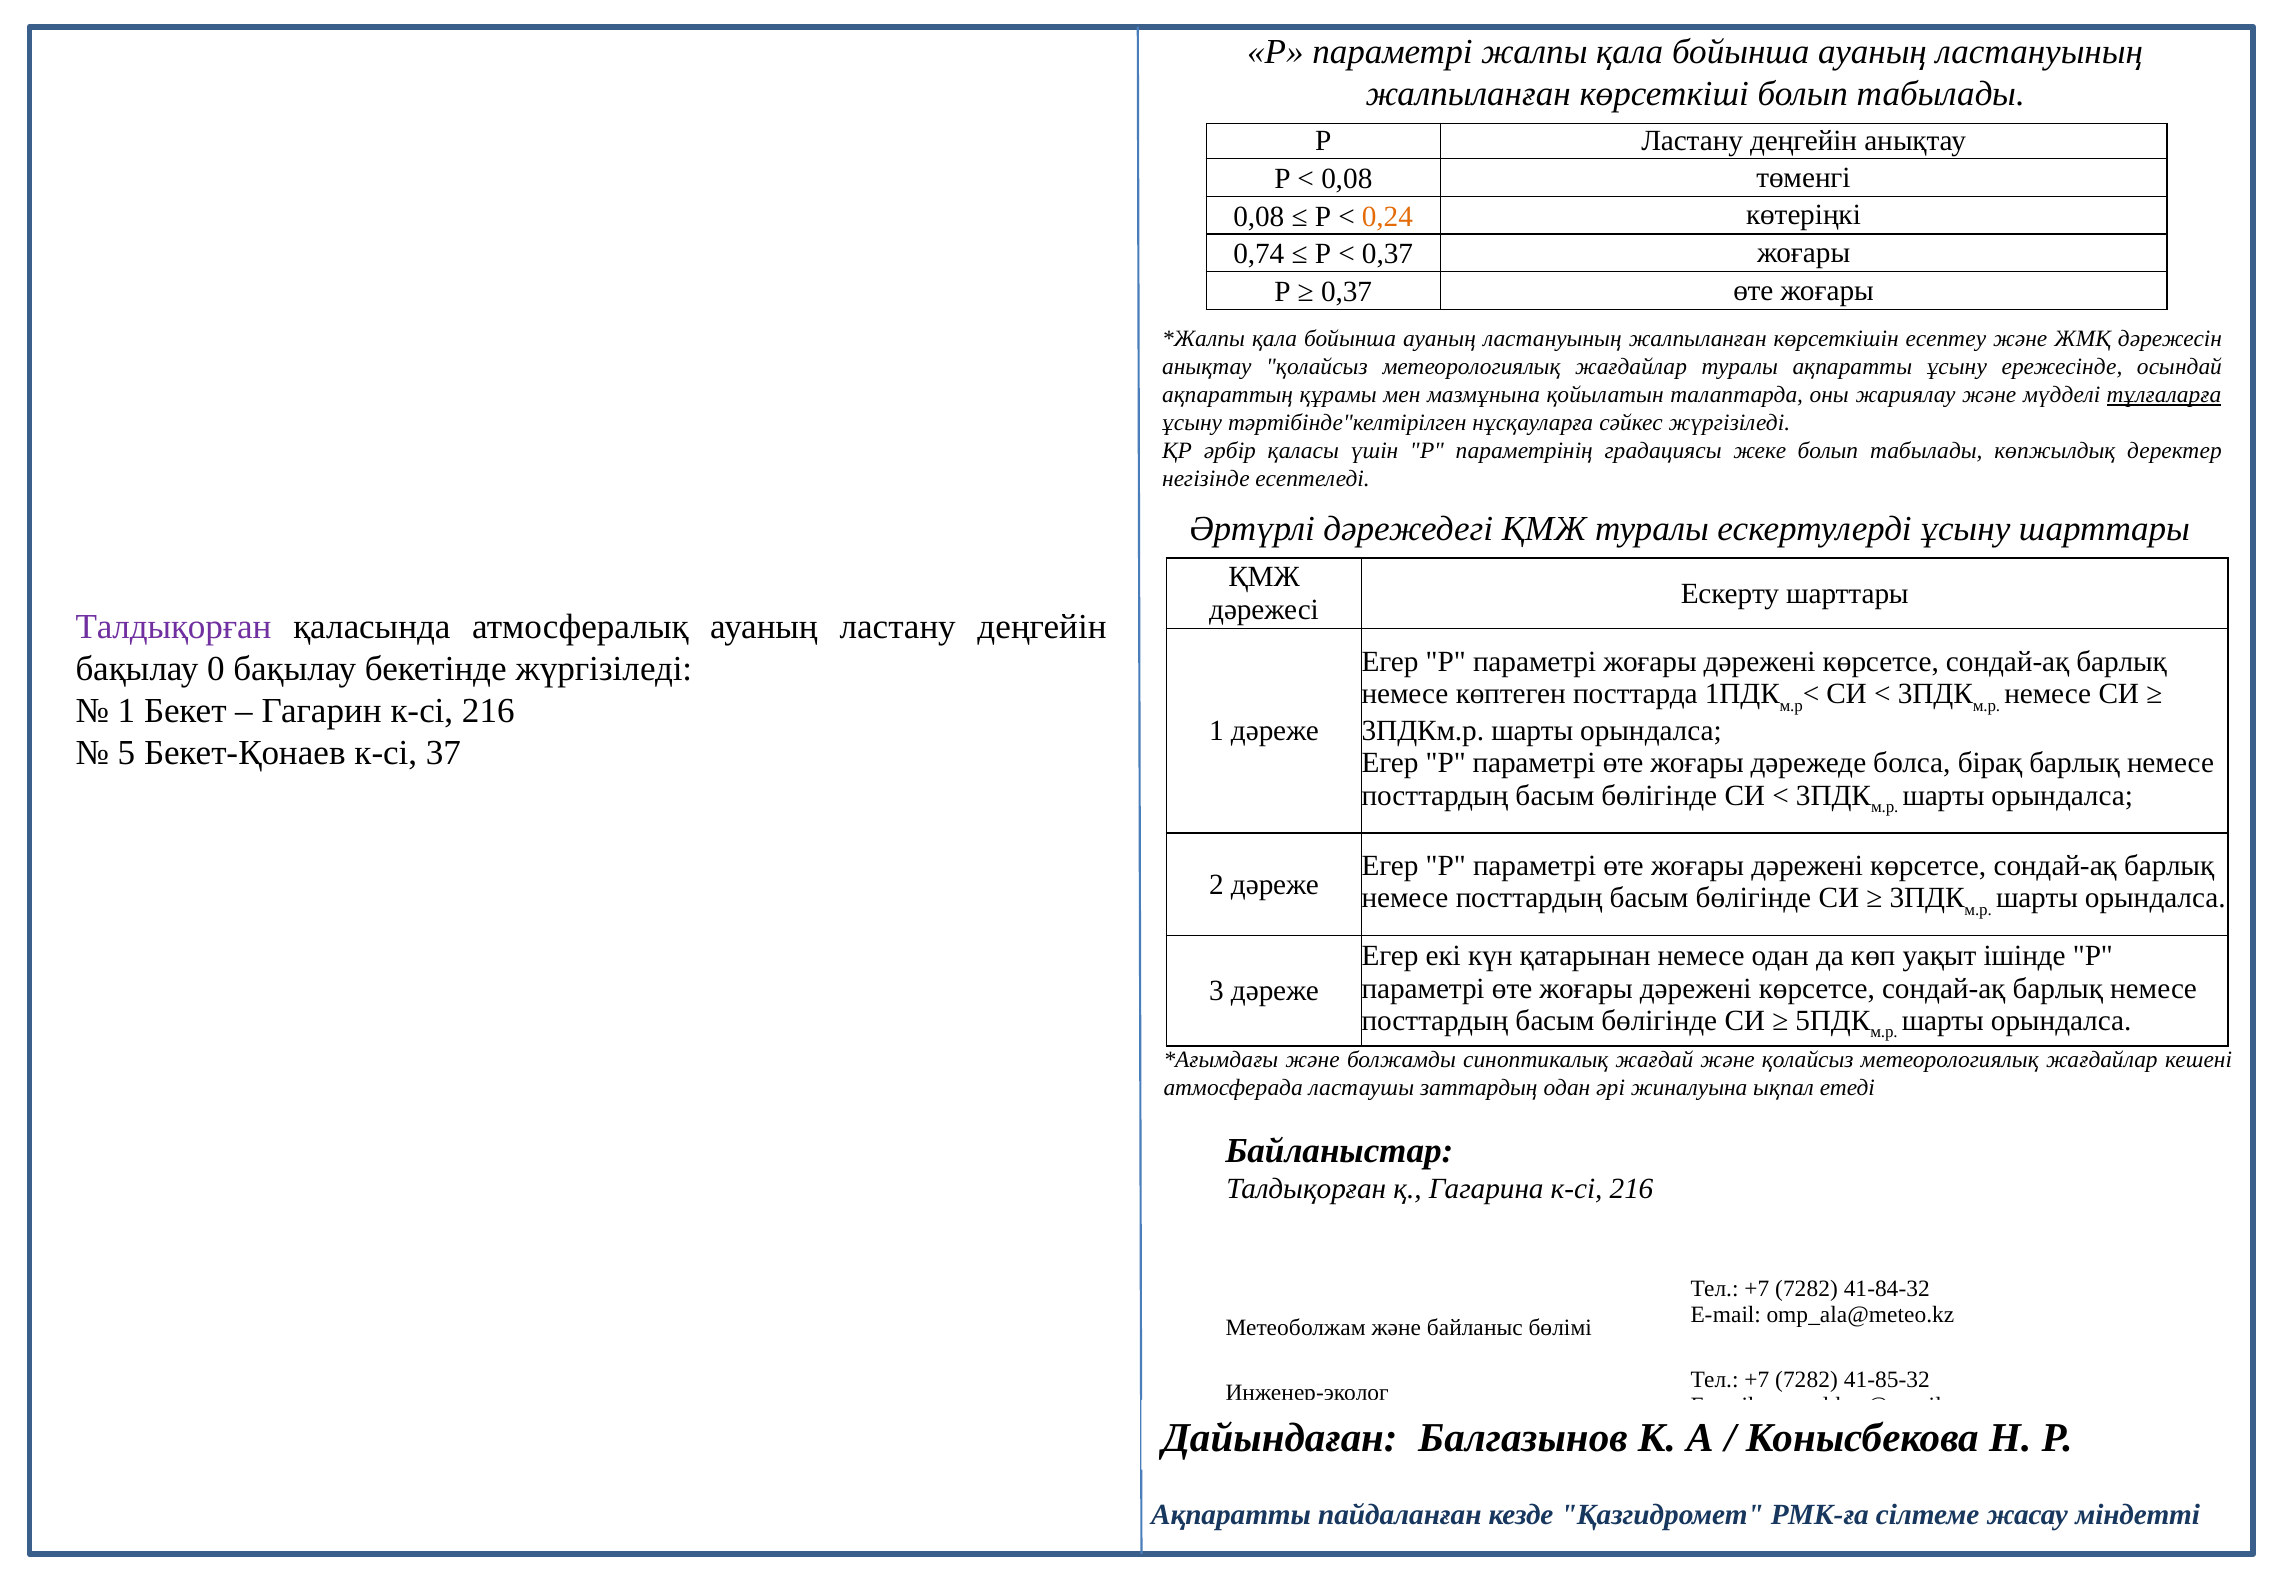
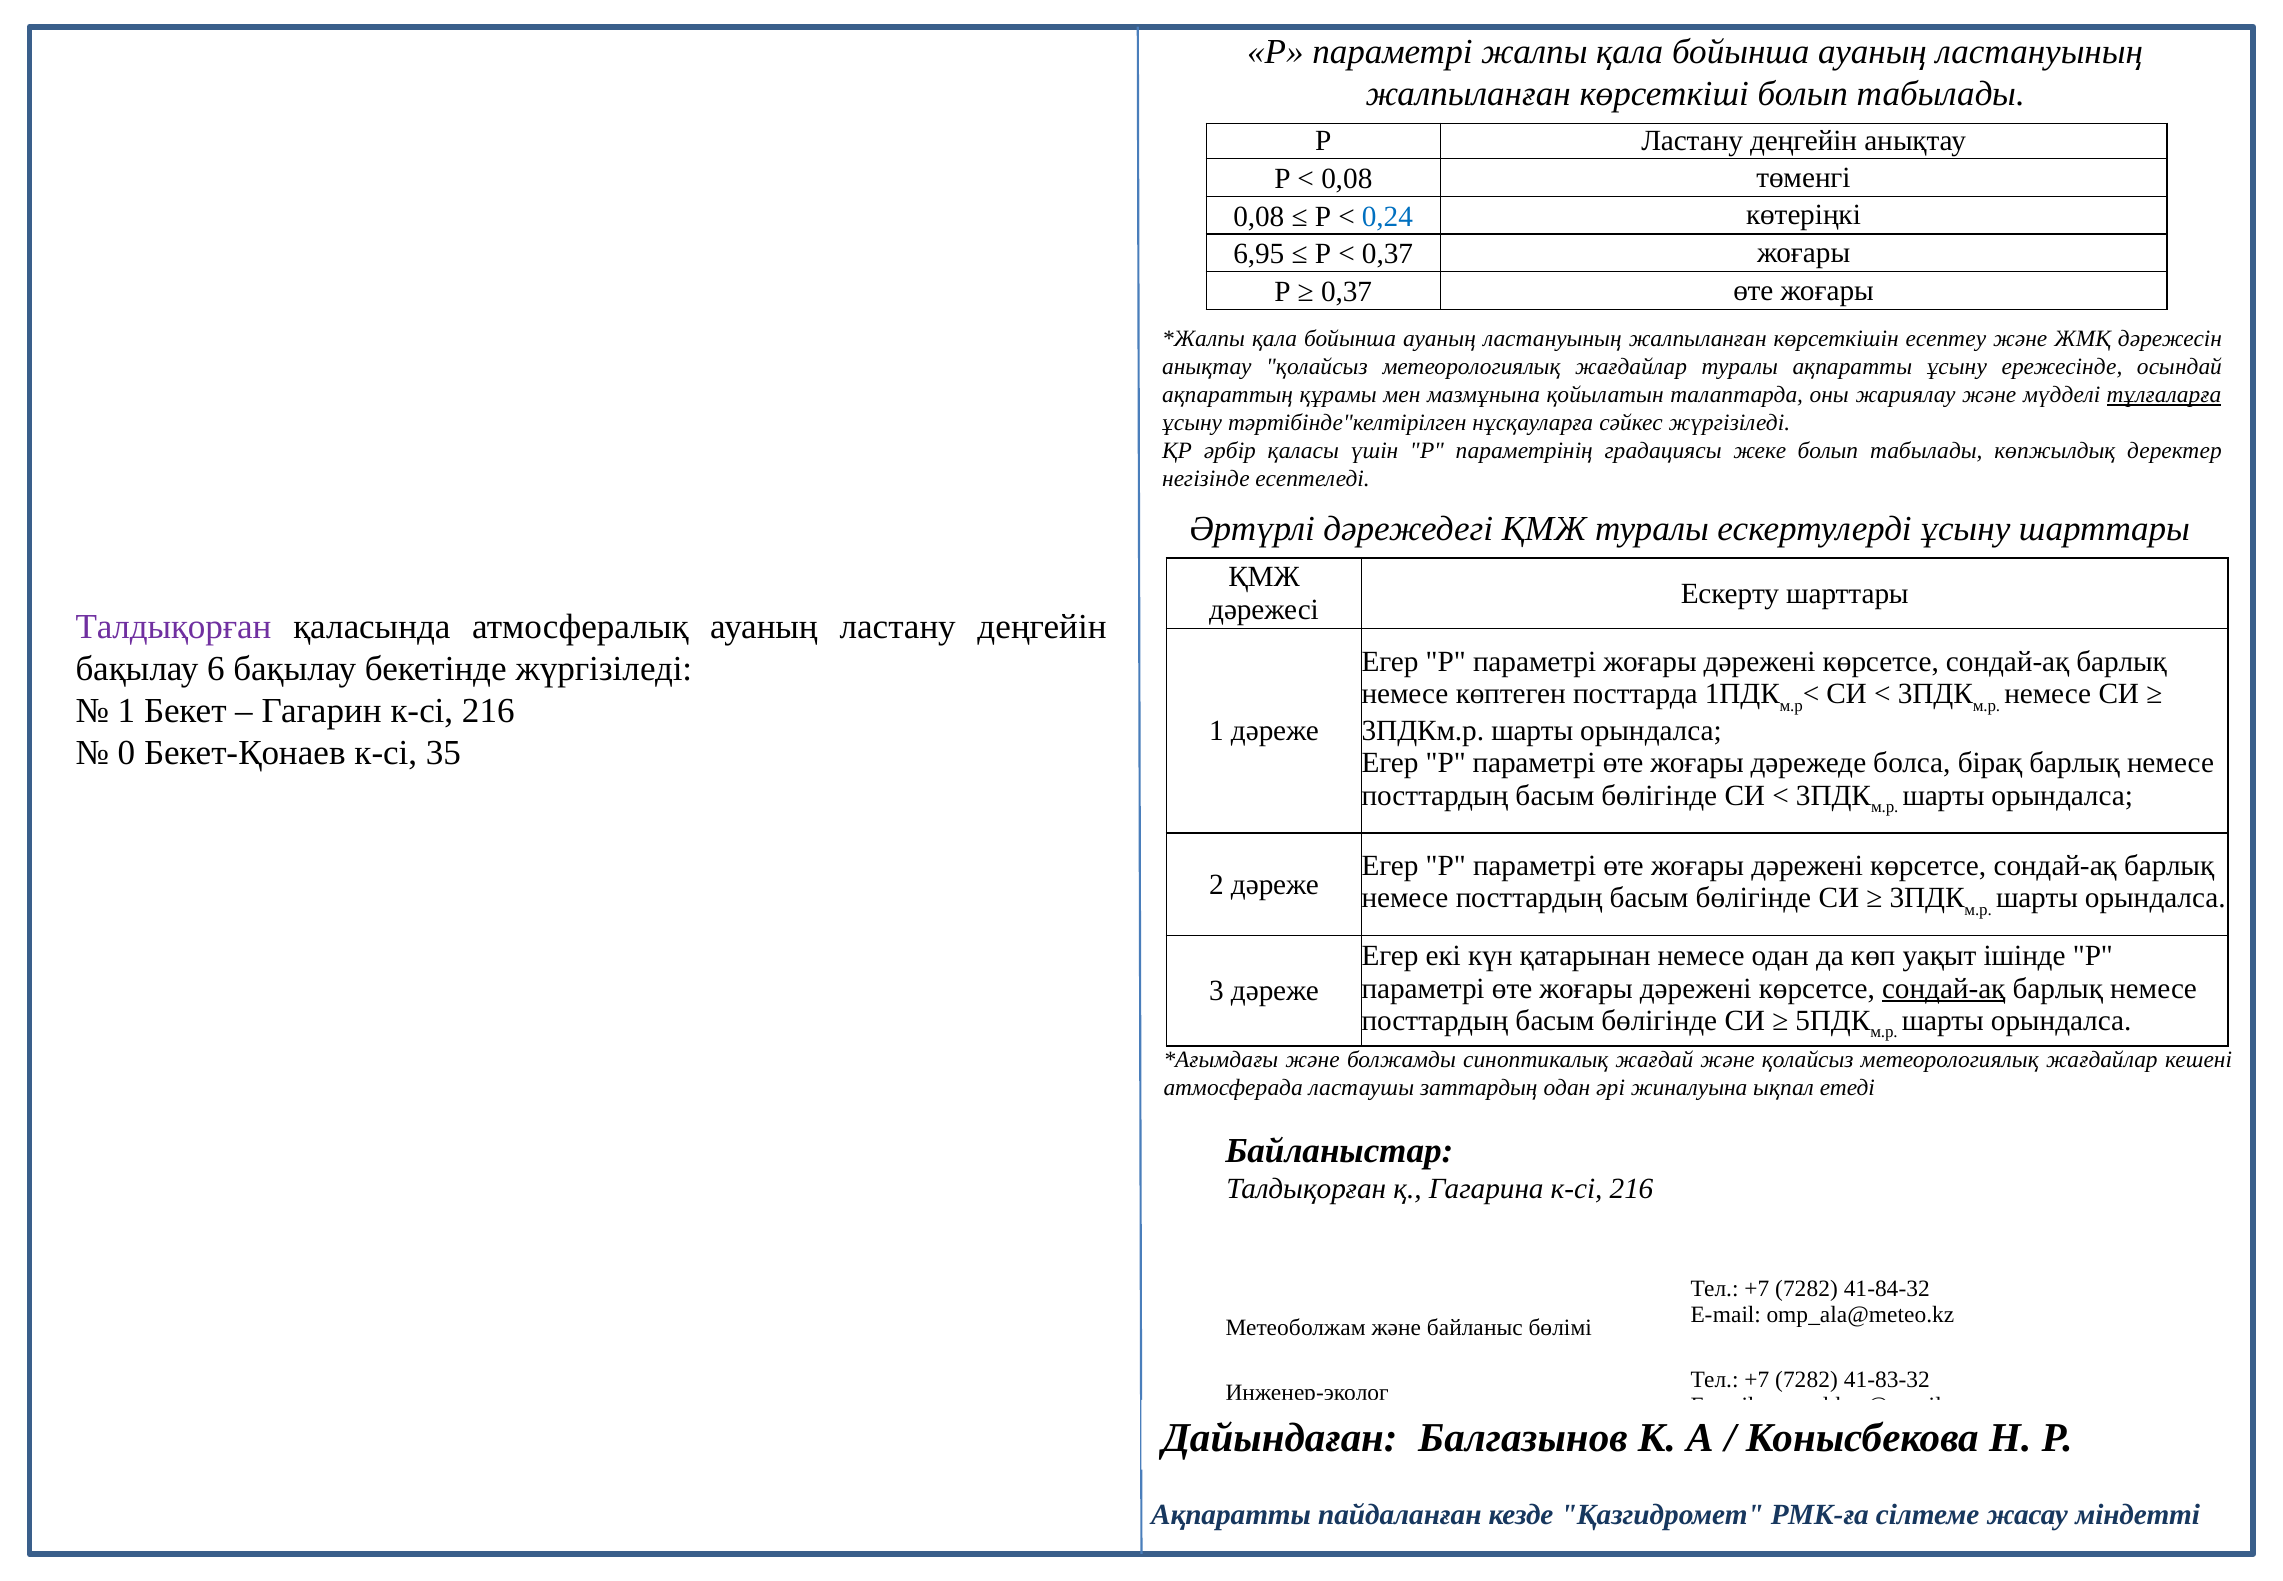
0,24 colour: orange -> blue (1387, 216)
0,74: 0,74 -> 6,95 (1259, 254)
0: 0 -> 6 (216, 669)
5: 5 -> 0 (127, 753)
37: 37 -> 35 (443, 753)
сондай-ақ underline: none -> present (1944, 988)
41-85-32: 41-85-32 -> 41-83-32 (1887, 1380)
